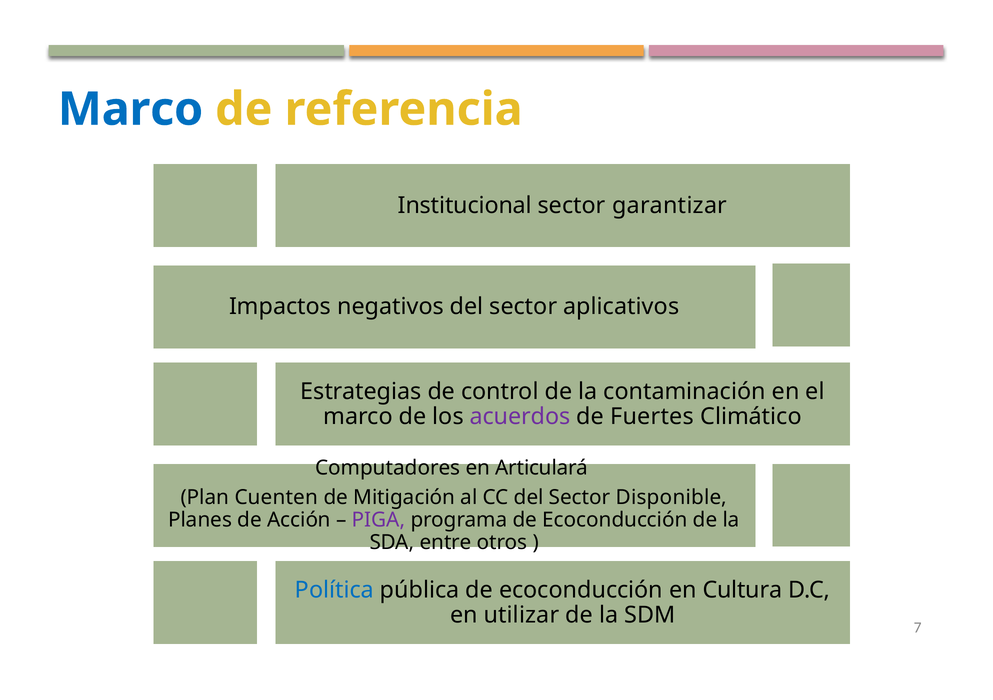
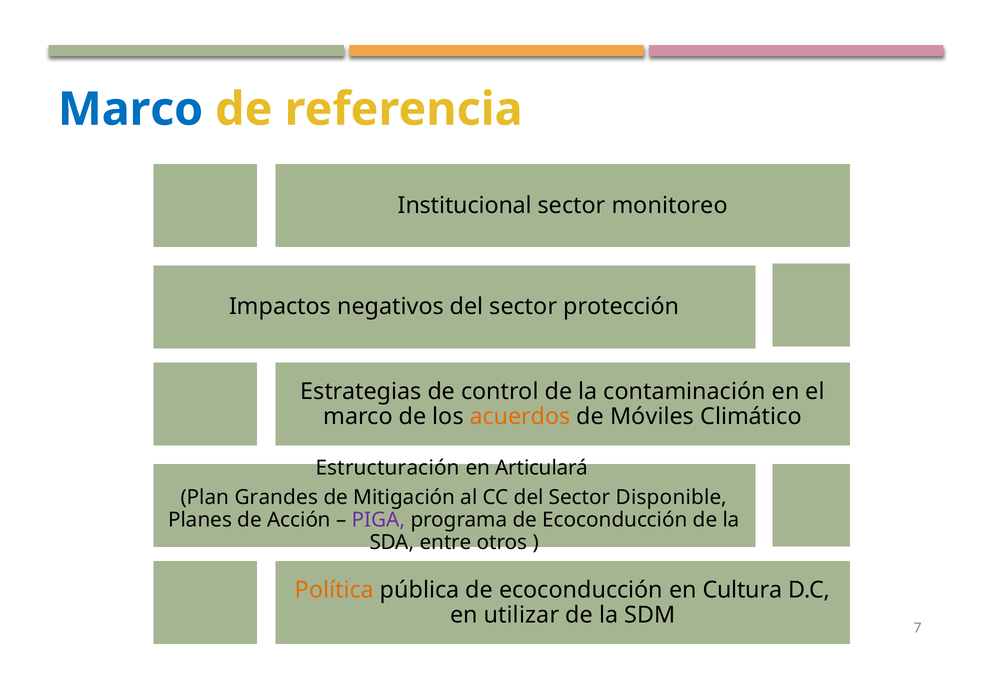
garantizar: garantizar -> monitoreo (670, 206)
aplicativos: aplicativos -> protección (621, 307)
acuerdos colour: purple -> orange (520, 417)
Fuertes: Fuertes -> Móviles (652, 417)
Computadores: Computadores -> Estructuración (388, 468)
Cuenten: Cuenten -> Grandes (276, 498)
Política colour: blue -> orange (334, 590)
